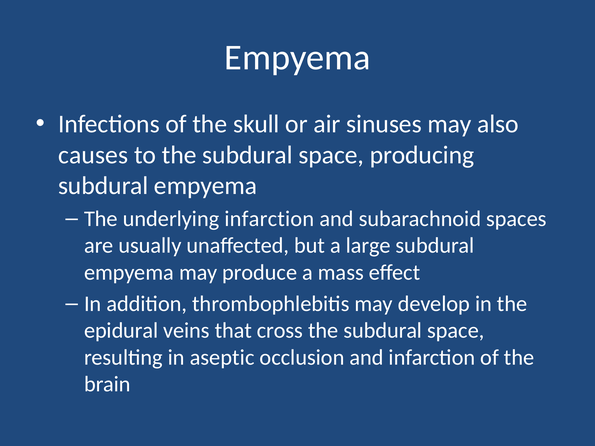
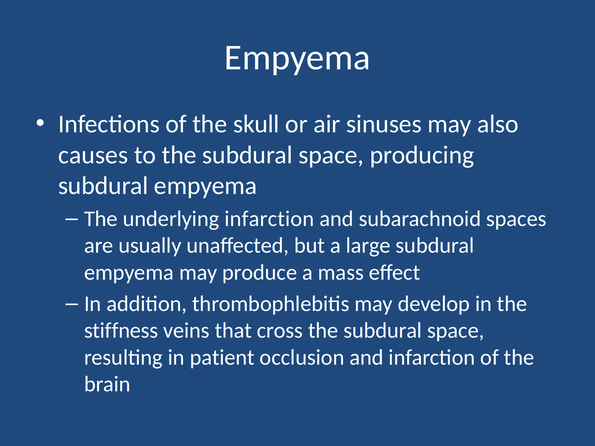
epidural: epidural -> stiffness (121, 331)
aseptic: aseptic -> patient (222, 358)
